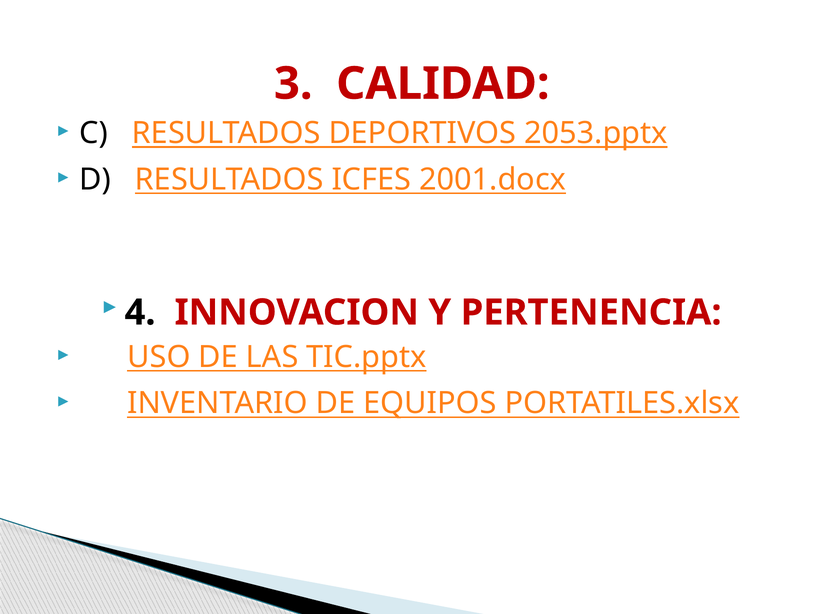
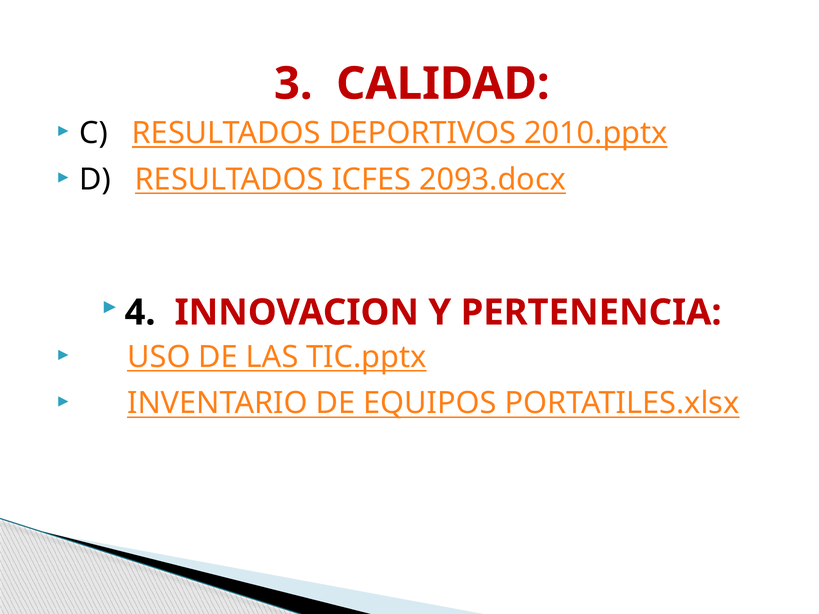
2053.pptx: 2053.pptx -> 2010.pptx (596, 133)
2001.docx: 2001.docx -> 2093.docx (493, 179)
